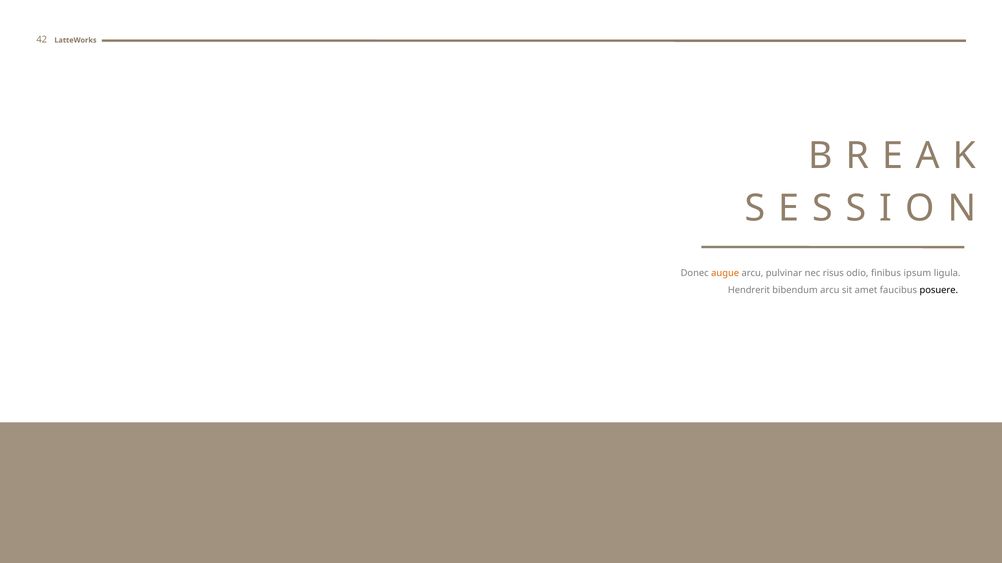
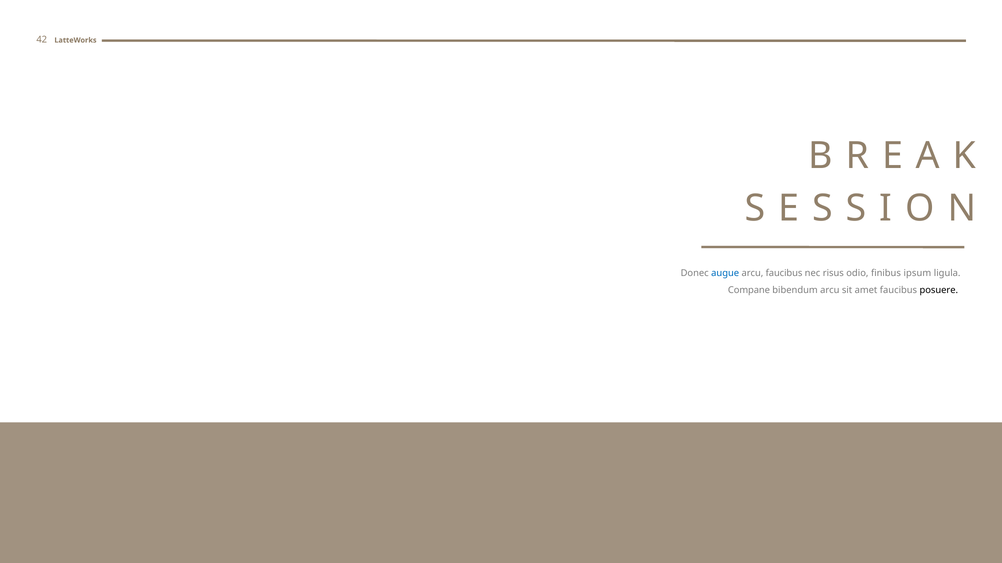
augue colour: orange -> blue (725, 274)
arcu pulvinar: pulvinar -> faucibus (784, 274)
Hendrerit: Hendrerit -> Compane (749, 291)
